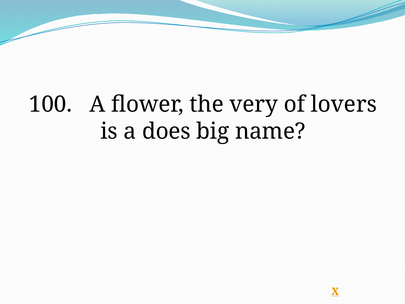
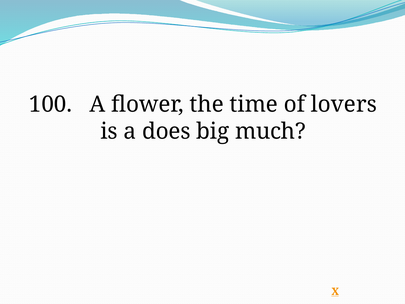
very: very -> time (254, 104)
name: name -> much (270, 131)
